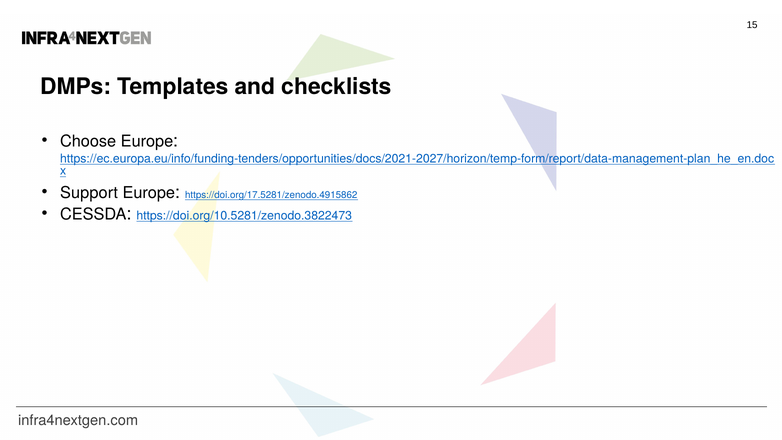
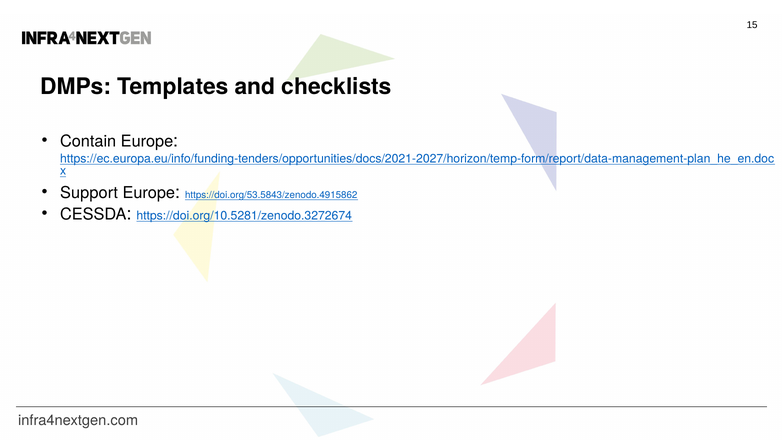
Choose: Choose -> Contain (88, 142)
https://doi.org/17.5281/zenodo.4915862: https://doi.org/17.5281/zenodo.4915862 -> https://doi.org/53.5843/zenodo.4915862 (271, 195)
https://doi.org/10.5281/zenodo.3822473: https://doi.org/10.5281/zenodo.3822473 -> https://doi.org/10.5281/zenodo.3272674 (244, 216)
